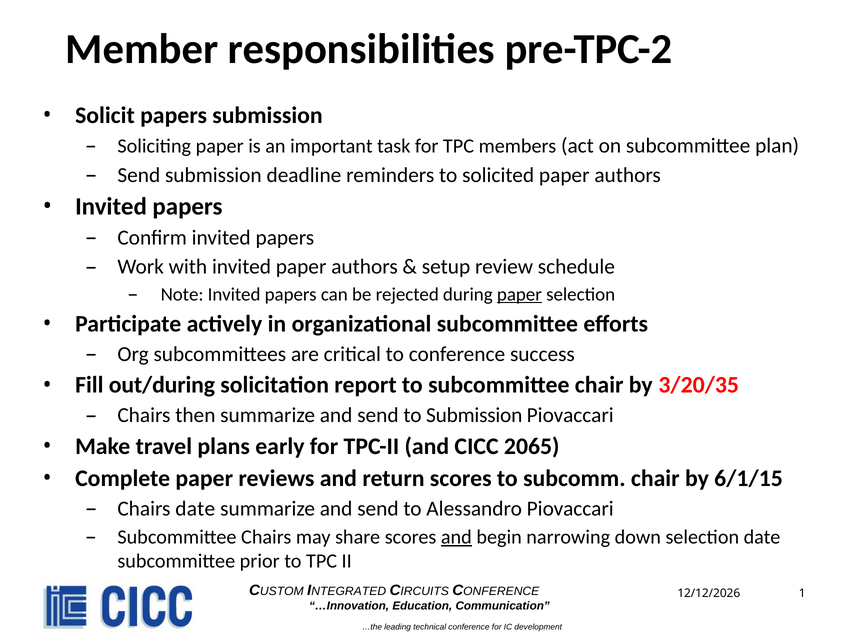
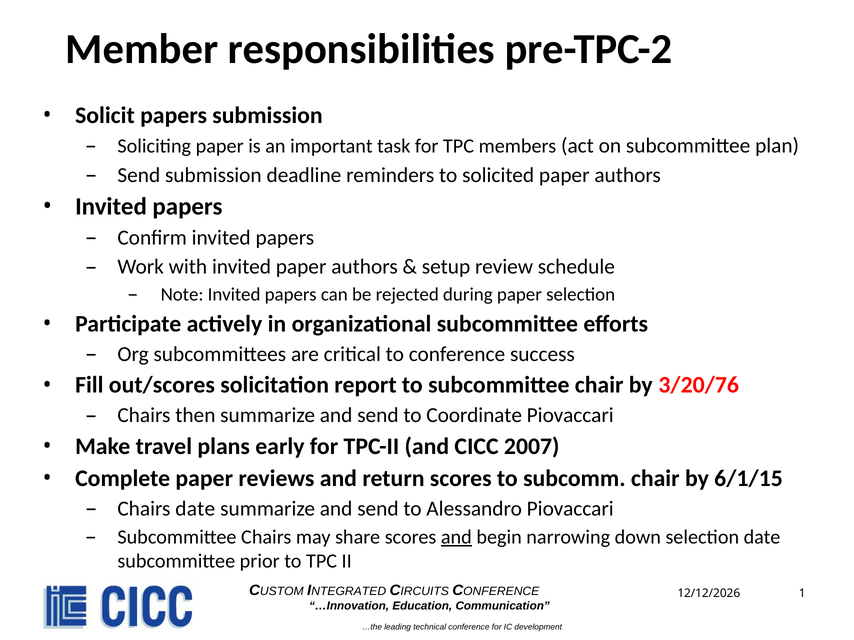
paper underline: present -> none (519, 295)
out/during: out/during -> out/scores (162, 385)
3/20/35: 3/20/35 -> 3/20/76 (699, 385)
to Submission: Submission -> Coordinate (474, 416)
2065: 2065 -> 2007 (532, 447)
